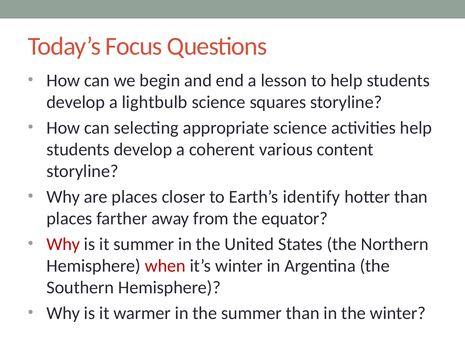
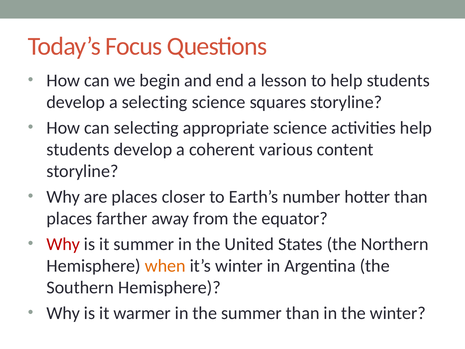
a lightbulb: lightbulb -> selecting (155, 102)
identify: identify -> number (311, 197)
when colour: red -> orange (165, 266)
